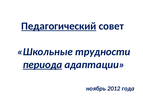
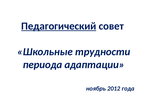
периода underline: present -> none (42, 65)
